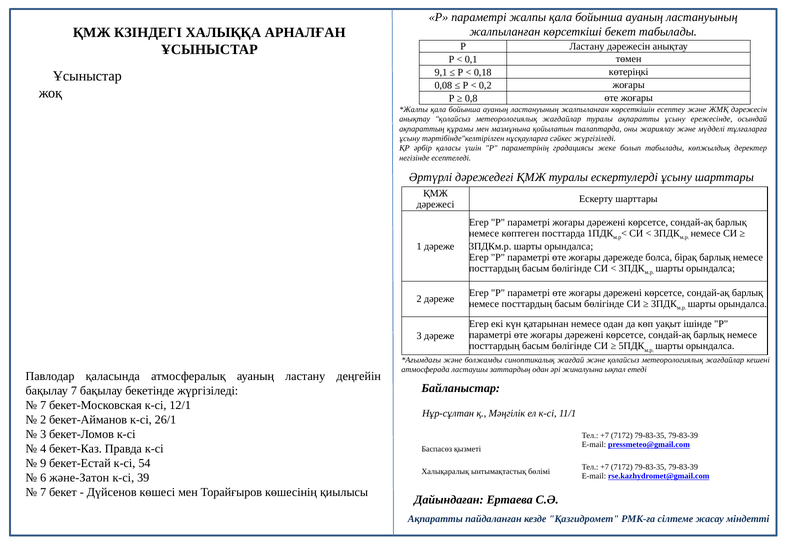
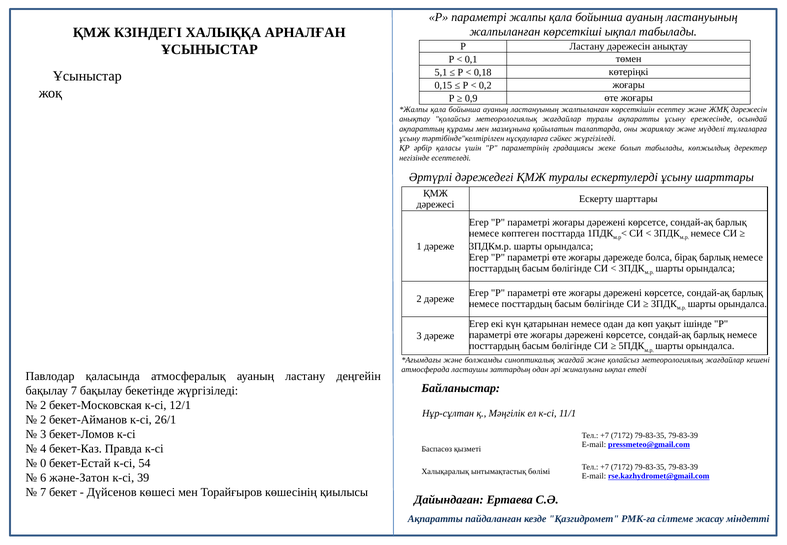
көрсеткіші бекет: бекет -> ықпал (620, 32)
9,1: 9,1 -> 5,1 (441, 72)
0,08: 0,08 -> 0,15 (443, 85)
0,8: 0,8 -> 0,9 (471, 98)
7: 7 -> 2 (43, 405)
9: 9 -> 0 (43, 463)
